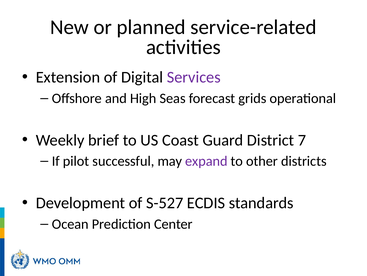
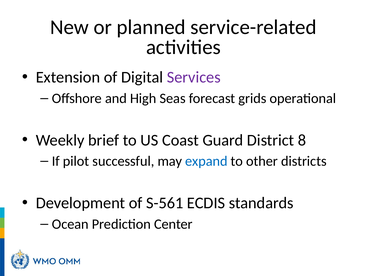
7: 7 -> 8 (302, 140)
expand colour: purple -> blue (206, 161)
S-527: S-527 -> S-561 (165, 203)
